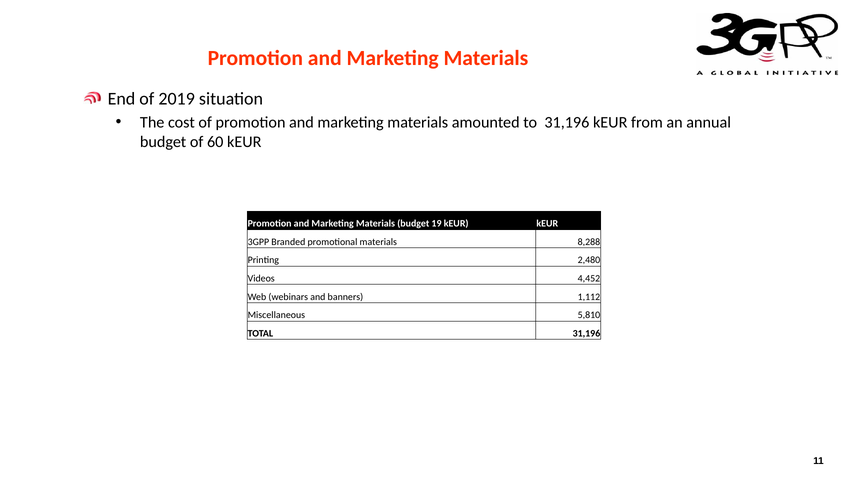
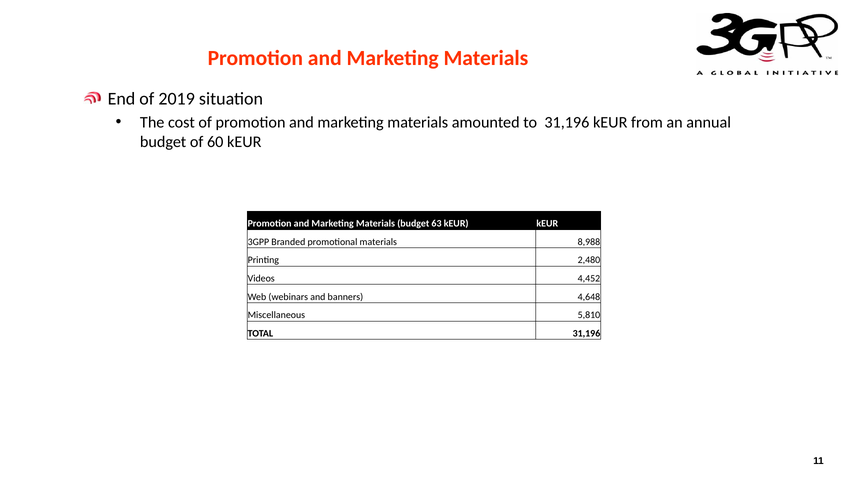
19: 19 -> 63 (437, 224)
8,288: 8,288 -> 8,988 (589, 242)
1,112: 1,112 -> 4,648 (589, 297)
